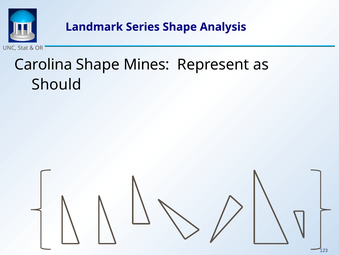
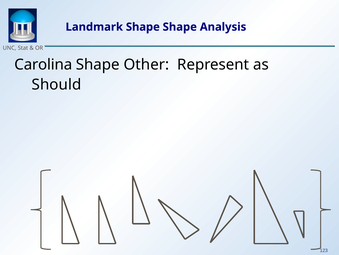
Landmark Series: Series -> Shape (143, 27)
Mines: Mines -> Other (146, 64)
